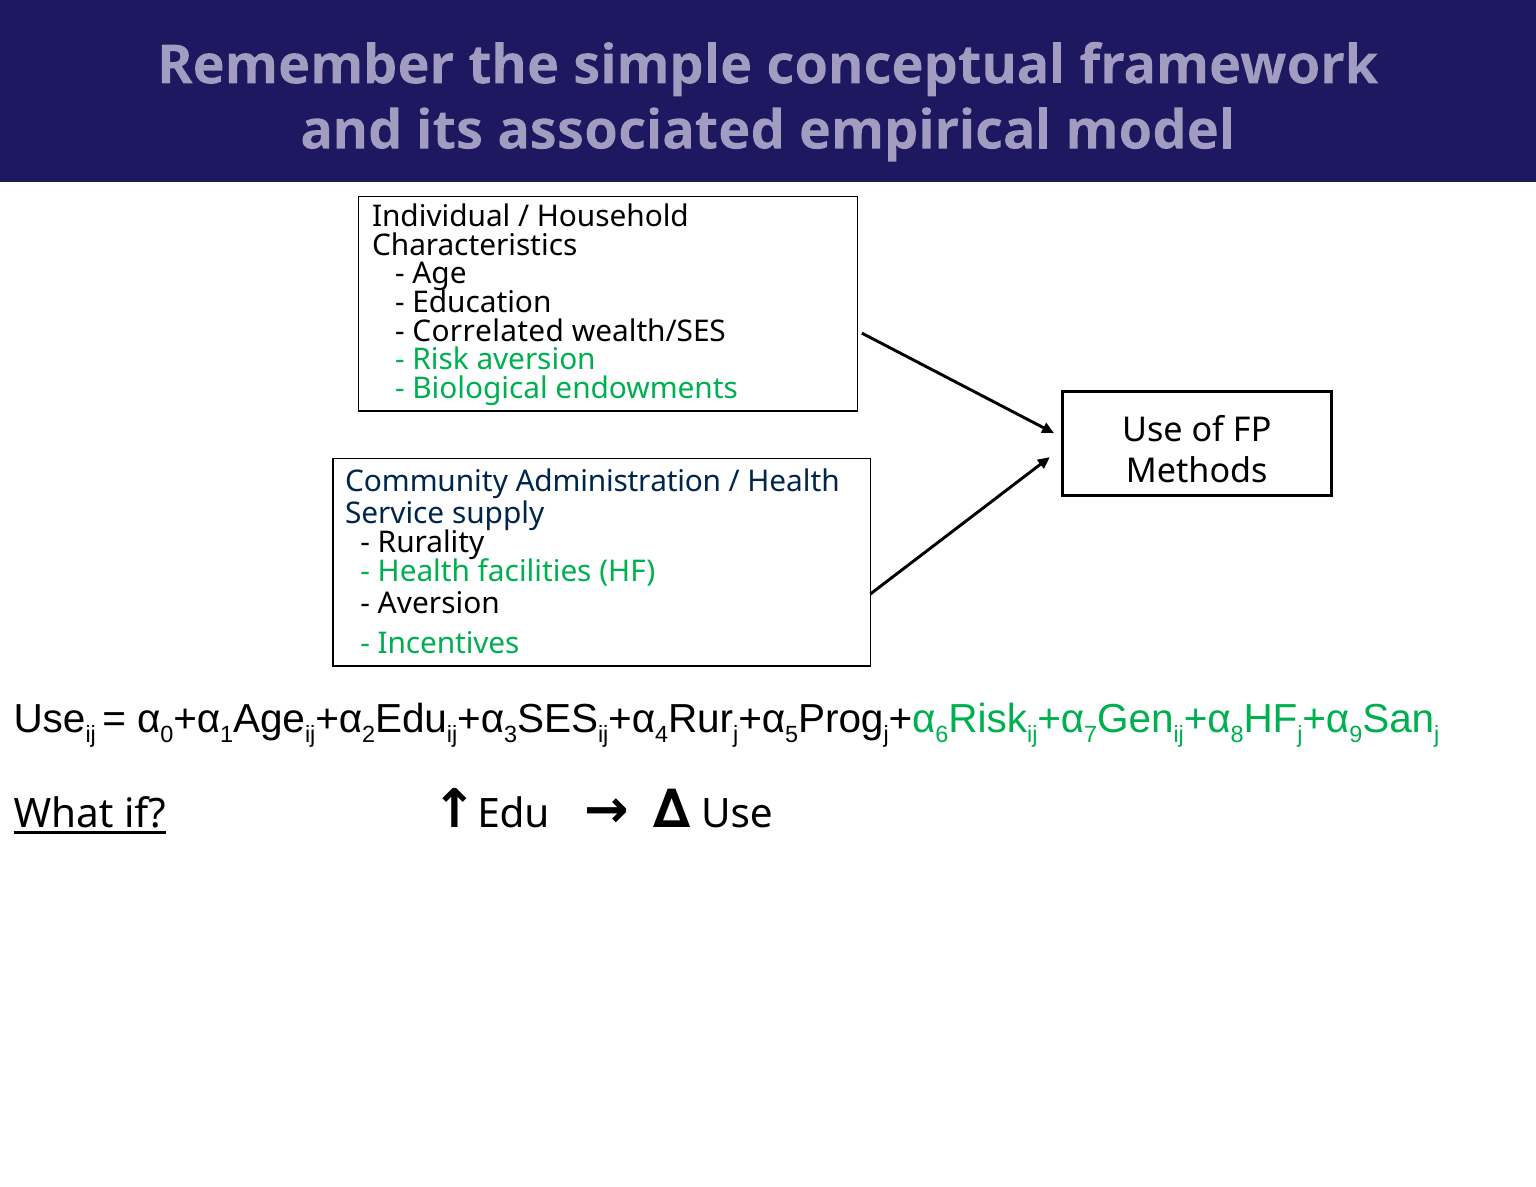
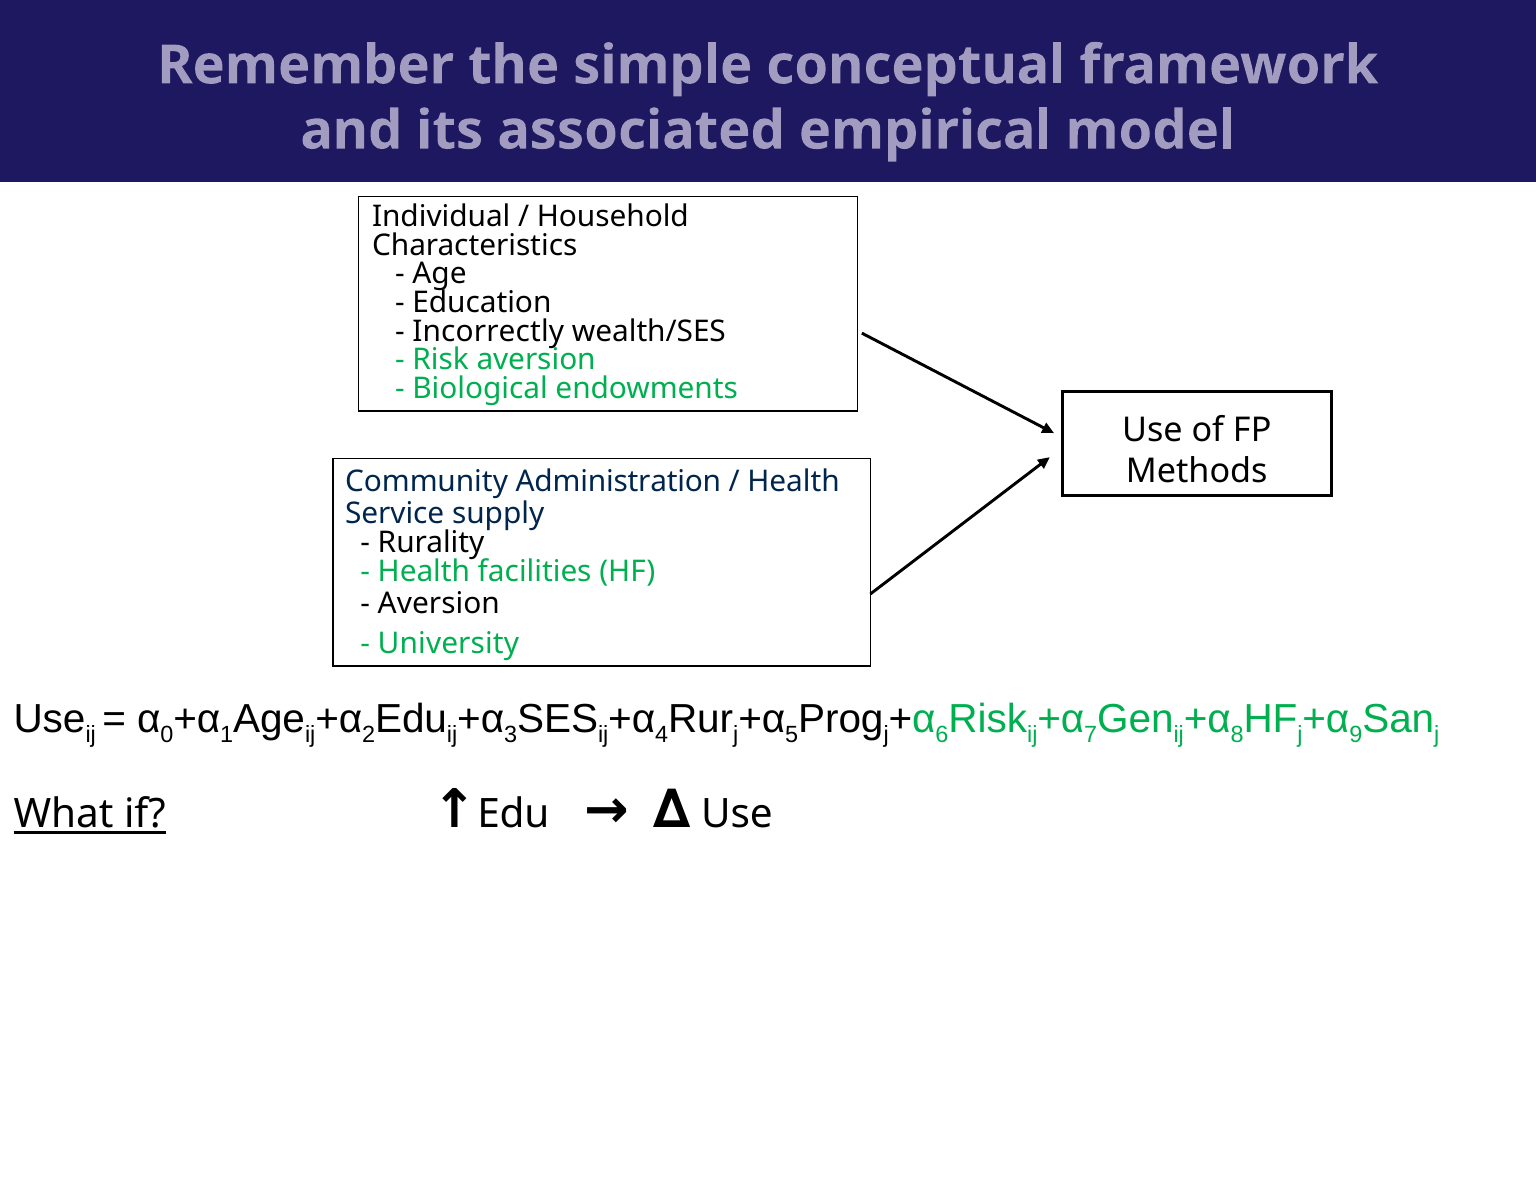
Correlated: Correlated -> Incorrectly (488, 331)
Incentives: Incentives -> University (448, 643)
